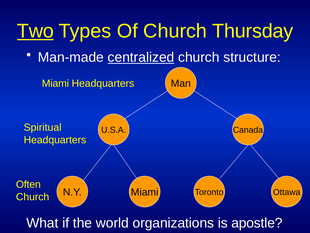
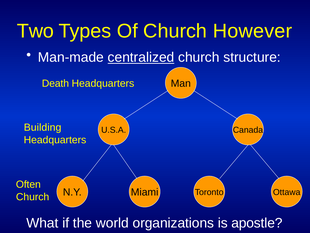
Two underline: present -> none (35, 31)
Thursday: Thursday -> However (253, 31)
Miami: Miami -> Death (55, 83)
Spiritual: Spiritual -> Building (43, 127)
